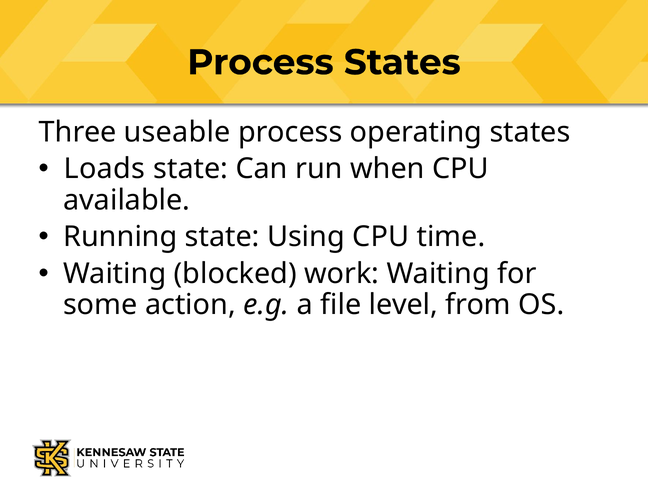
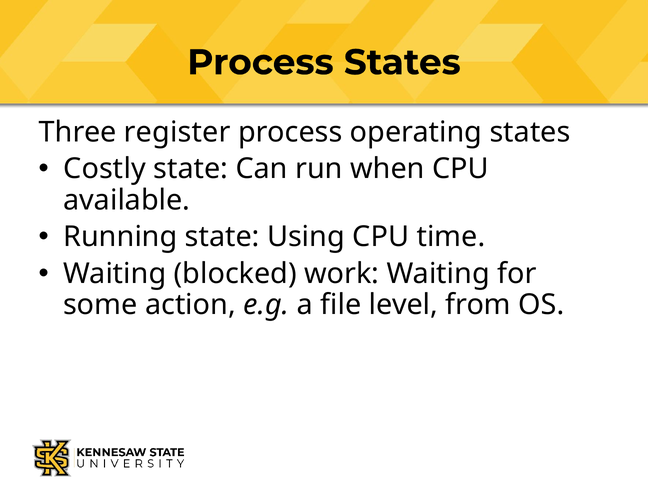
useable: useable -> register (177, 132)
Loads: Loads -> Costly (104, 169)
